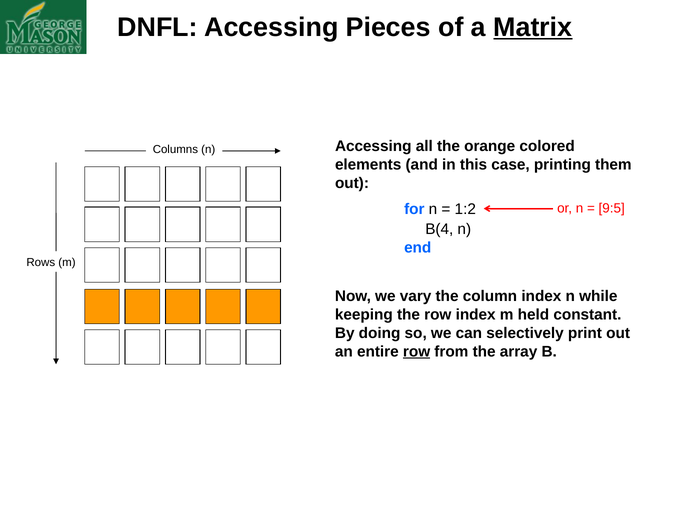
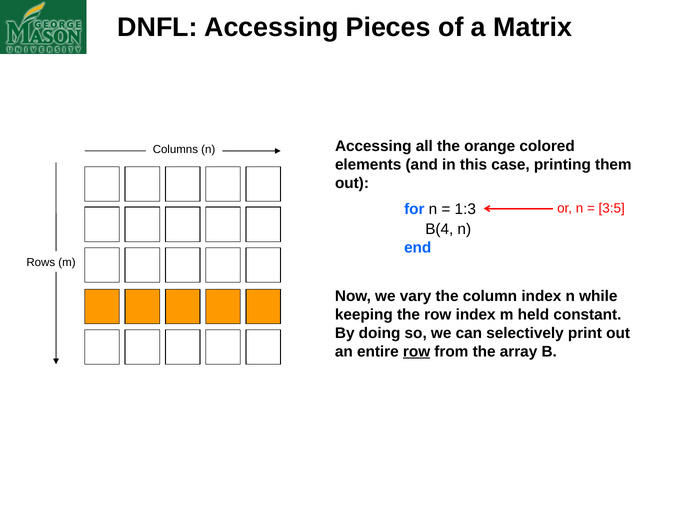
Matrix underline: present -> none (533, 27)
9:5: 9:5 -> 3:5 (612, 208)
1:2: 1:2 -> 1:3 (465, 209)
